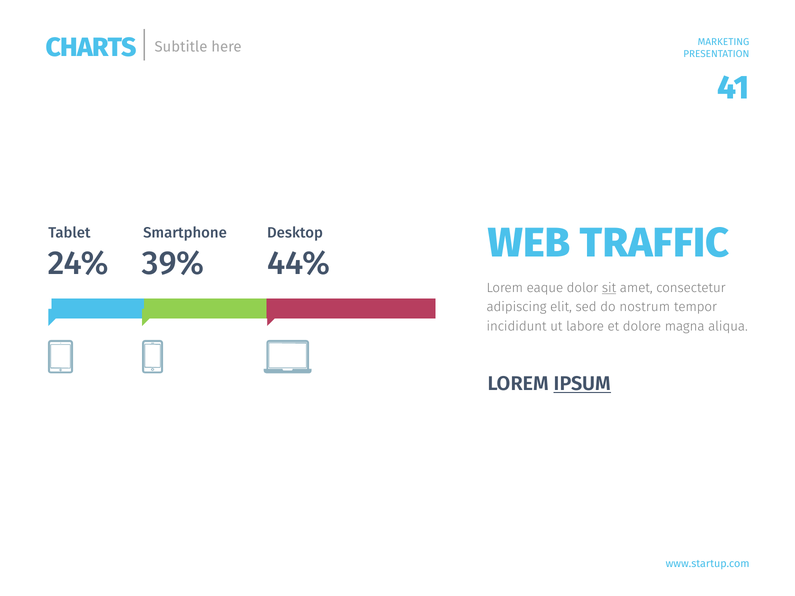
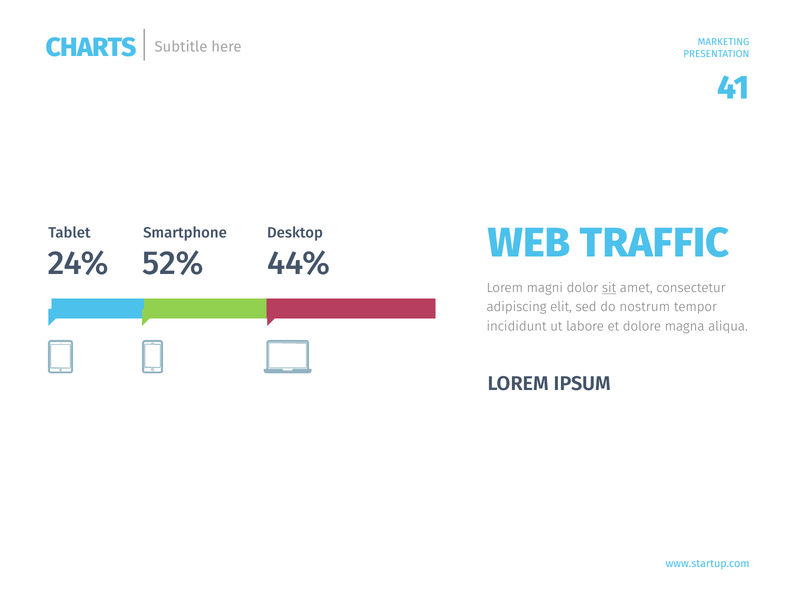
39%: 39% -> 52% (173, 263)
eaque: eaque -> magni (545, 288)
IPSUM underline: present -> none (582, 384)
